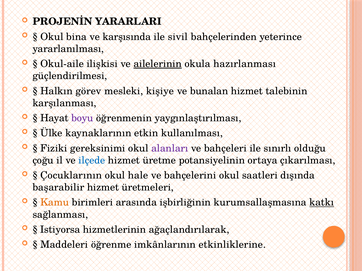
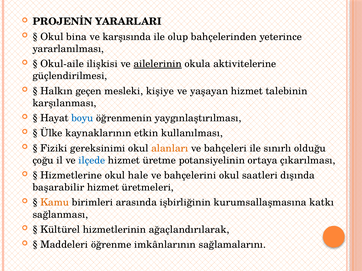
sivil: sivil -> olup (178, 37)
hazırlanması: hazırlanması -> aktivitelerine (245, 64)
görev: görev -> geçen (89, 91)
bunalan: bunalan -> yaşayan (209, 91)
boyu colour: purple -> blue (82, 118)
alanları colour: purple -> orange (170, 148)
Çocuklarının: Çocuklarının -> Hizmetlerine (71, 176)
katkı underline: present -> none (322, 203)
Istiyorsa: Istiyorsa -> Kültürel (60, 230)
etkinliklerine: etkinliklerine -> sağlamalarını (232, 245)
